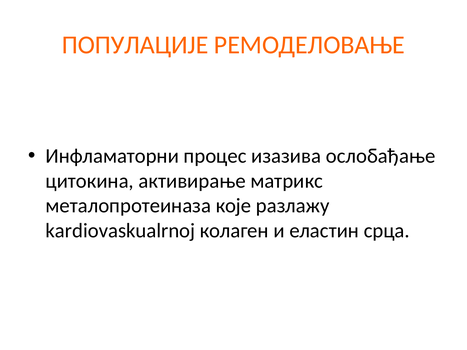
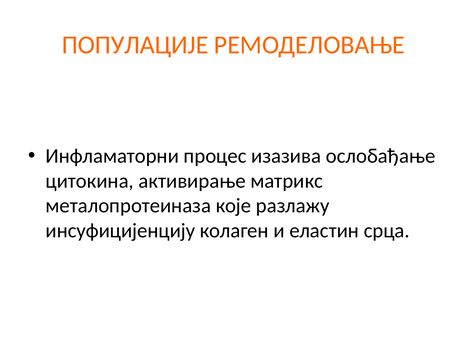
kardiovaskualrnoj: kardiovaskualrnoj -> инсуфицијенцију (120, 231)
